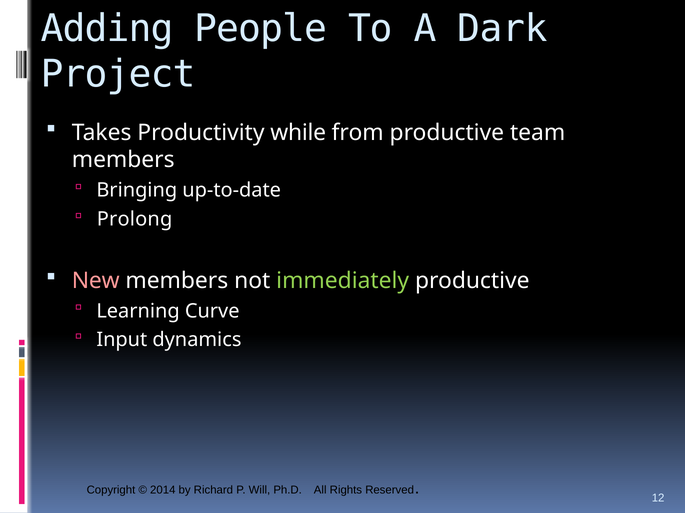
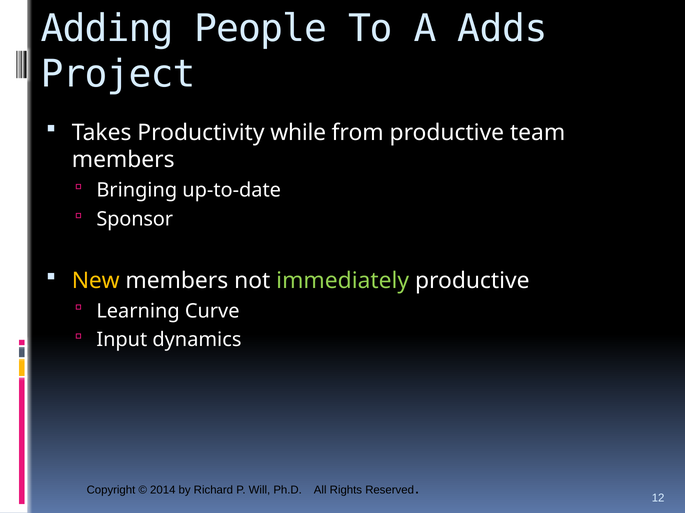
Dark: Dark -> Adds (502, 29)
Prolong: Prolong -> Sponsor (135, 220)
New colour: pink -> yellow (96, 281)
